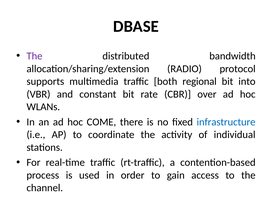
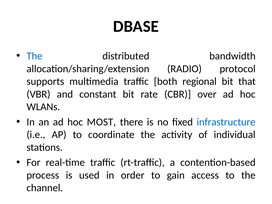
The colour: purple -> blue (34, 56)
into: into -> that (247, 81)
COME: COME -> MOST (101, 122)
